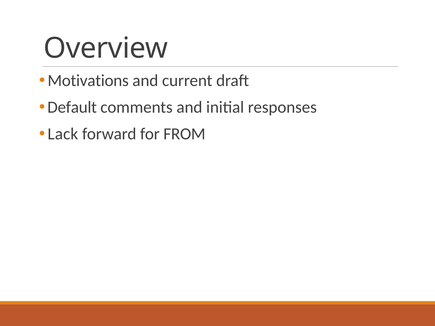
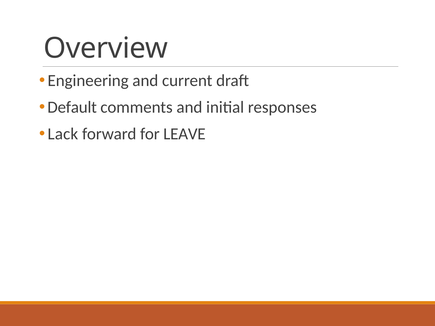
Motivations: Motivations -> Engineering (88, 81)
FROM: FROM -> LEAVE (184, 134)
